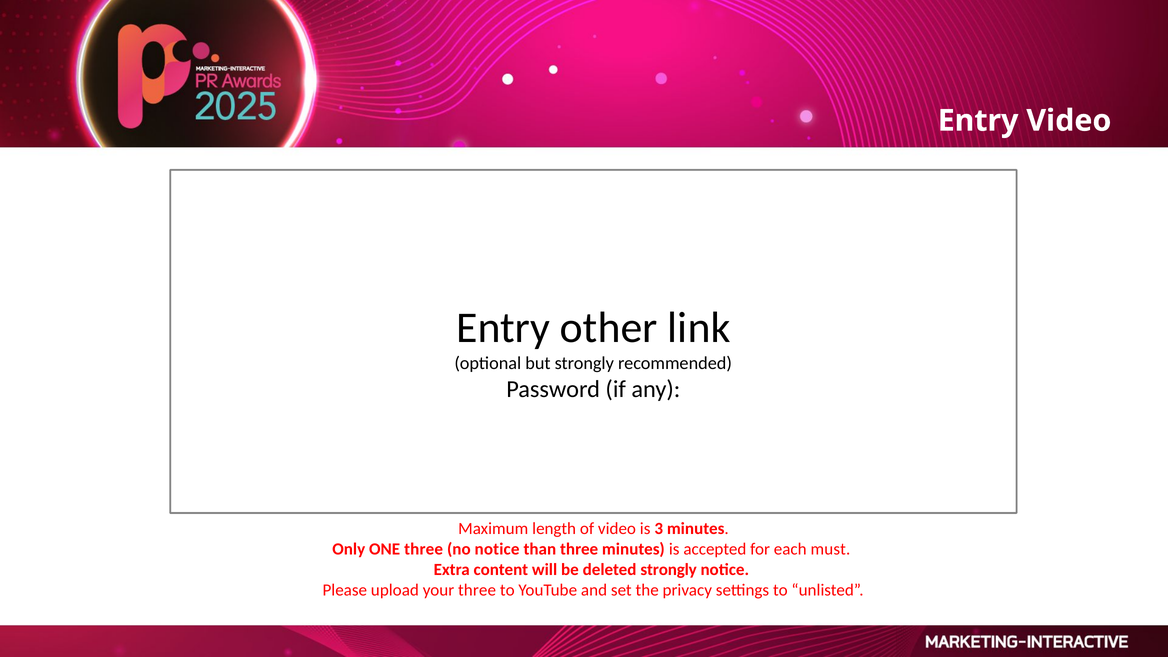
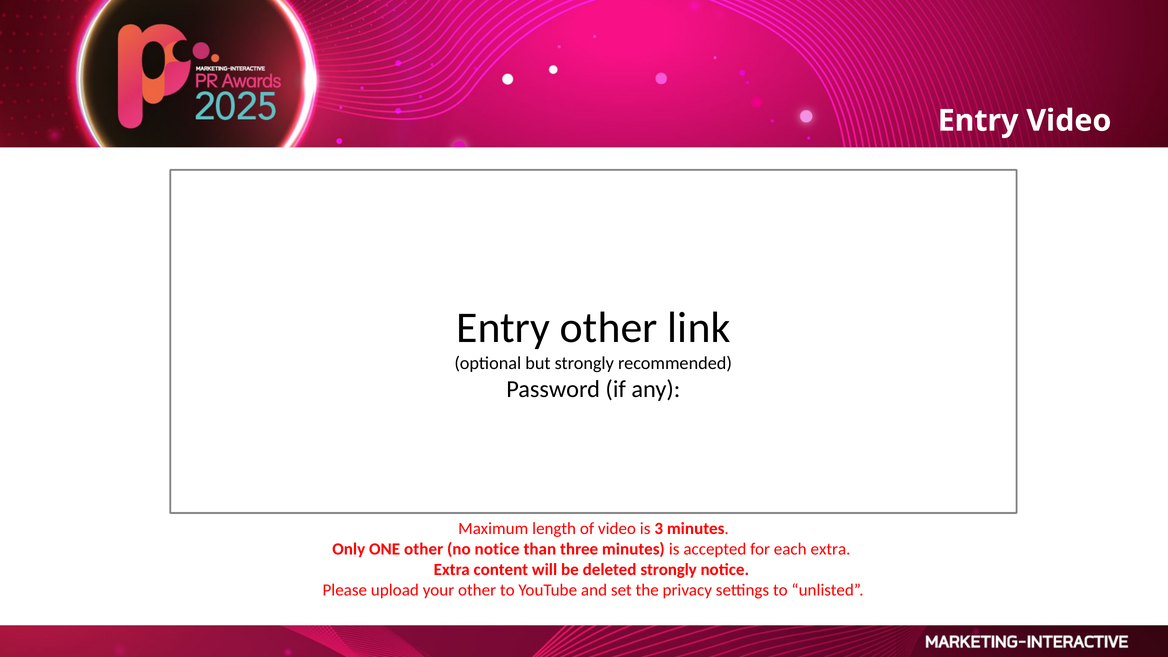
ONE three: three -> other (424, 549)
each must: must -> extra (831, 549)
your three: three -> other (477, 590)
